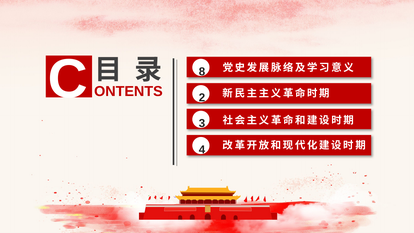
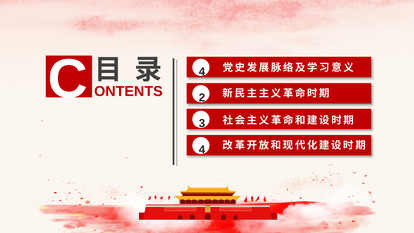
C 8: 8 -> 4 (202, 72)
